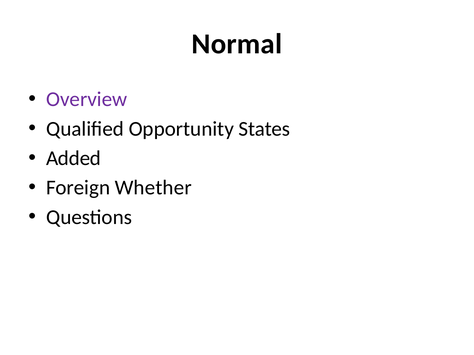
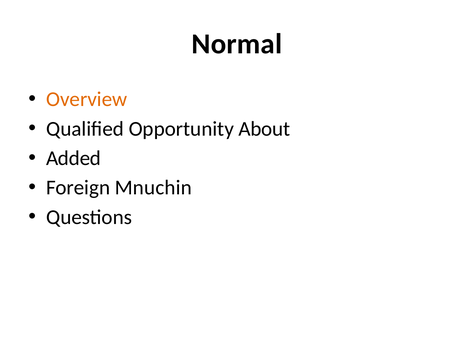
Overview colour: purple -> orange (87, 99)
States: States -> About (264, 129)
Whether: Whether -> Mnuchin (153, 188)
